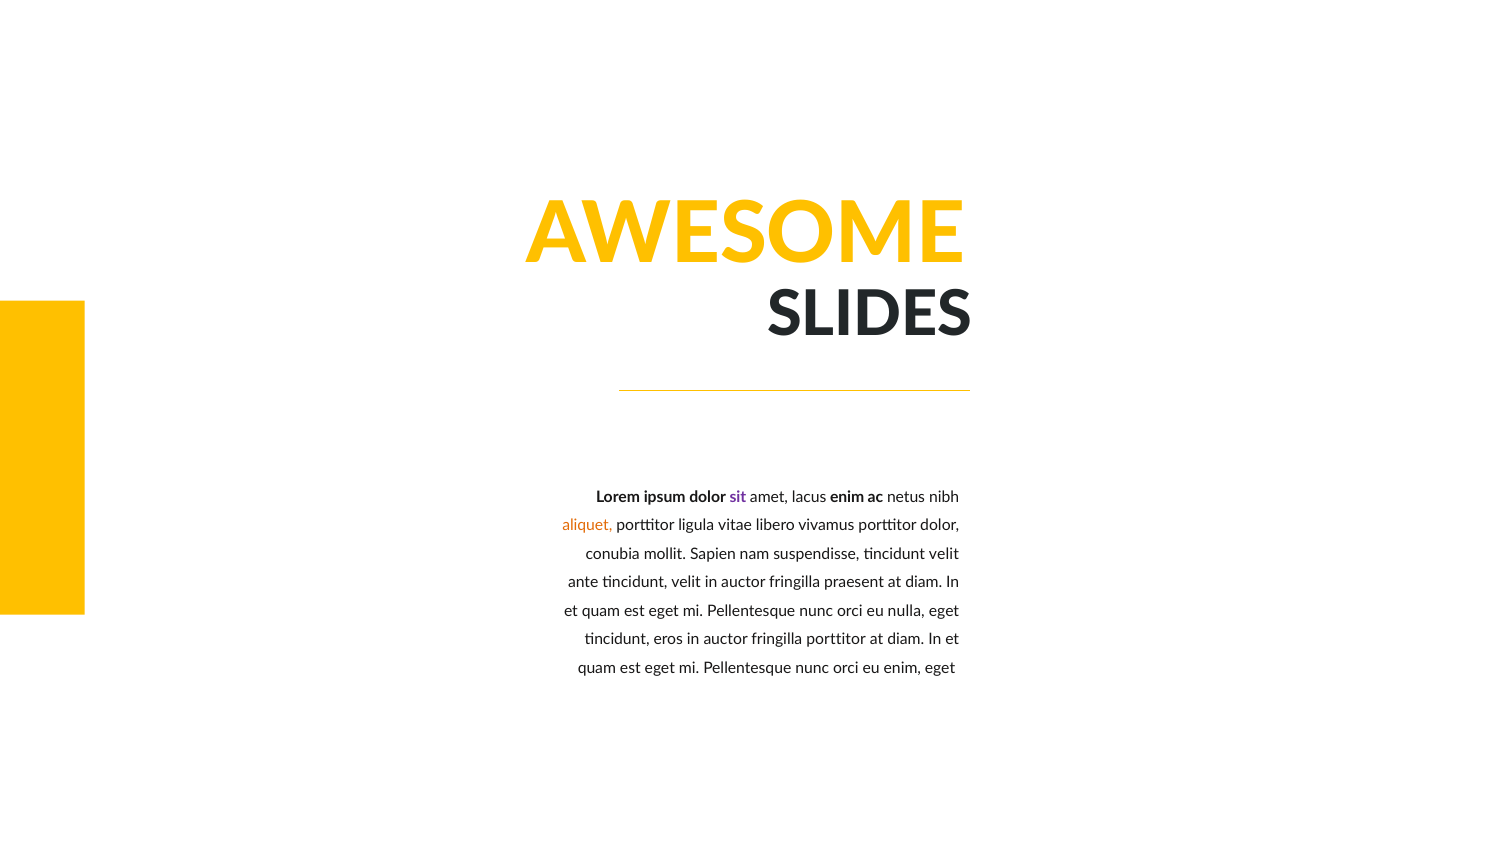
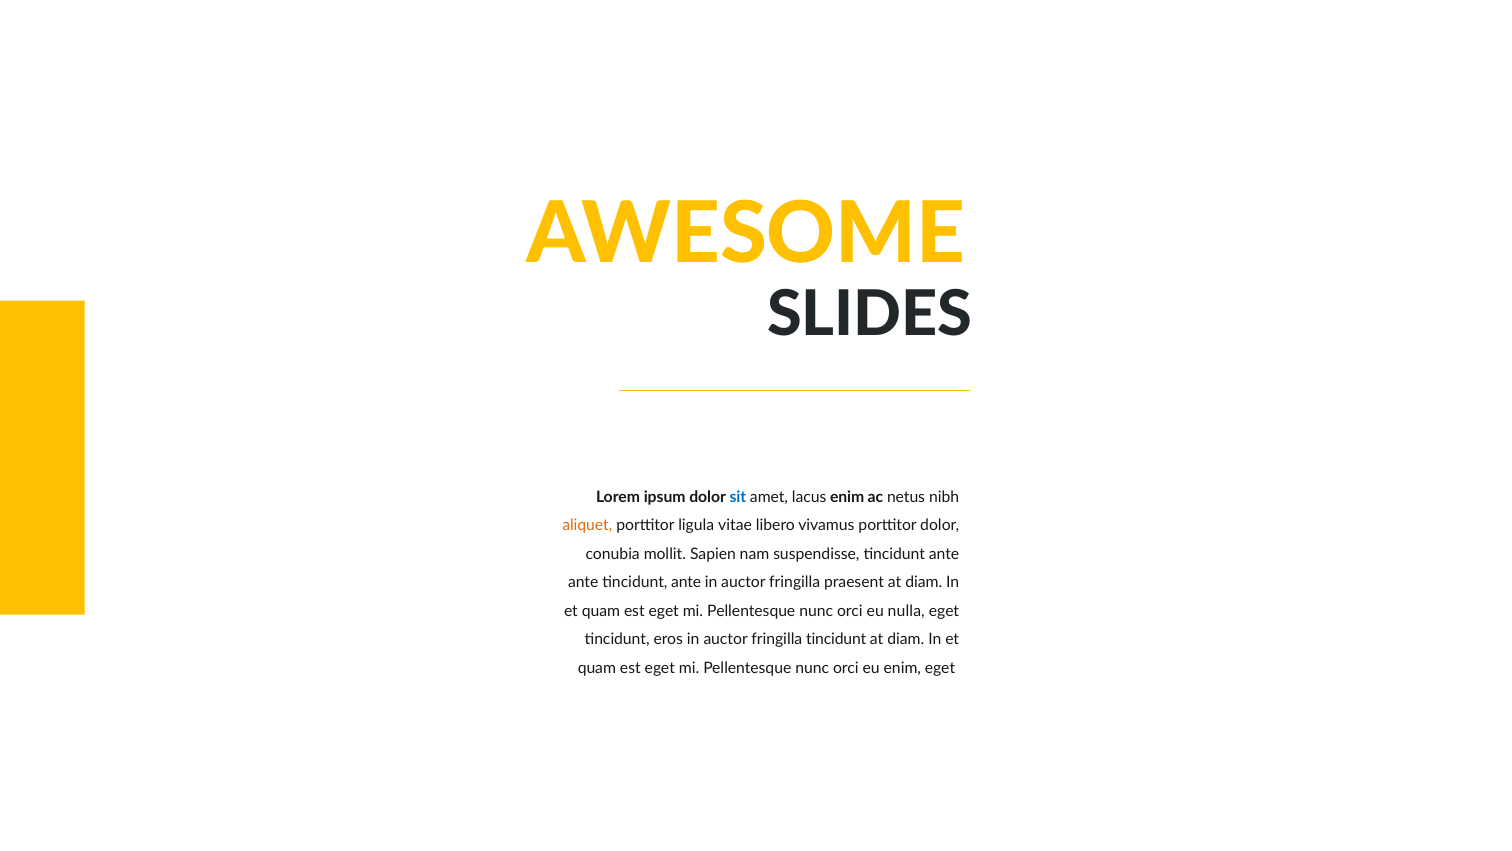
sit colour: purple -> blue (738, 497)
suspendisse tincidunt velit: velit -> ante (944, 554)
ante tincidunt velit: velit -> ante (686, 582)
fringilla porttitor: porttitor -> tincidunt (836, 639)
